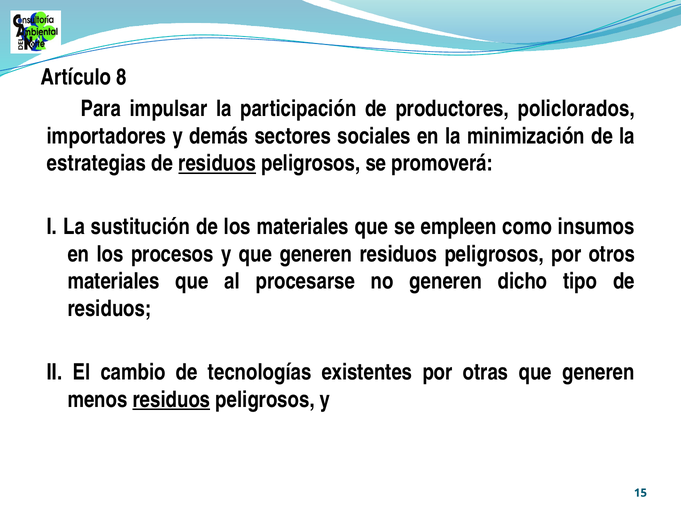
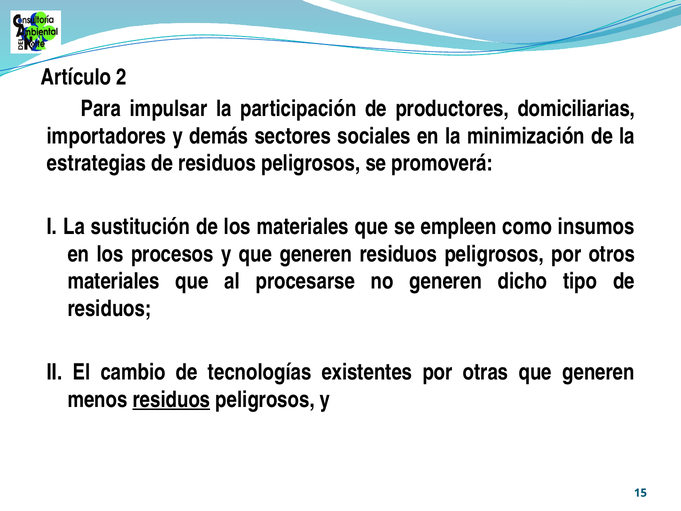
8: 8 -> 2 (122, 77)
policlorados: policlorados -> domiciliarias (576, 109)
residuos underline: present -> none (217, 163)
